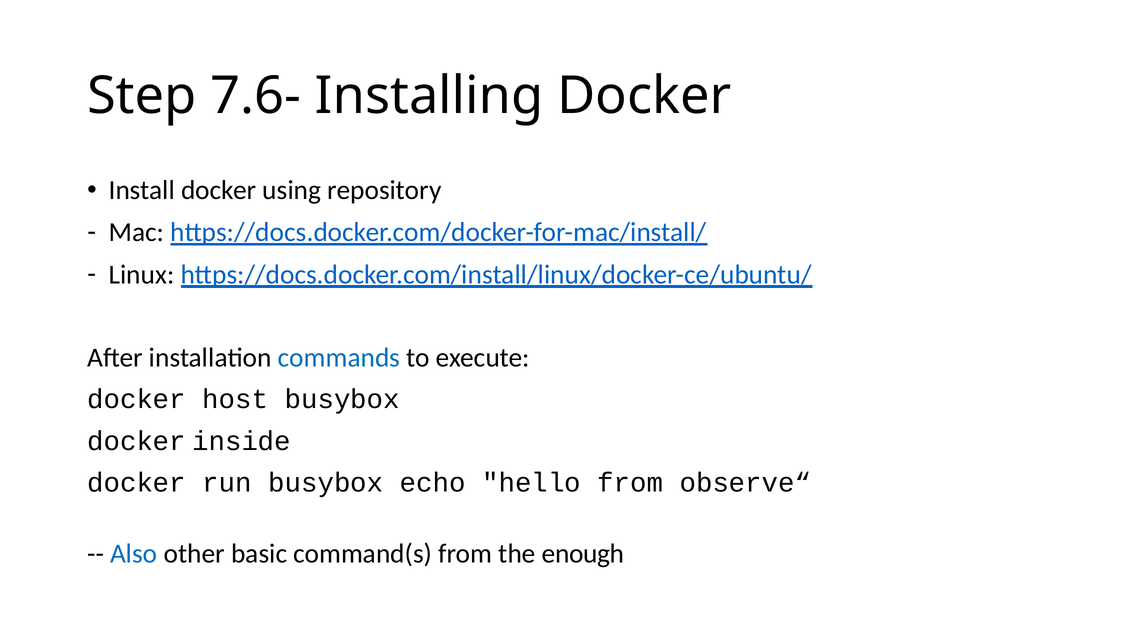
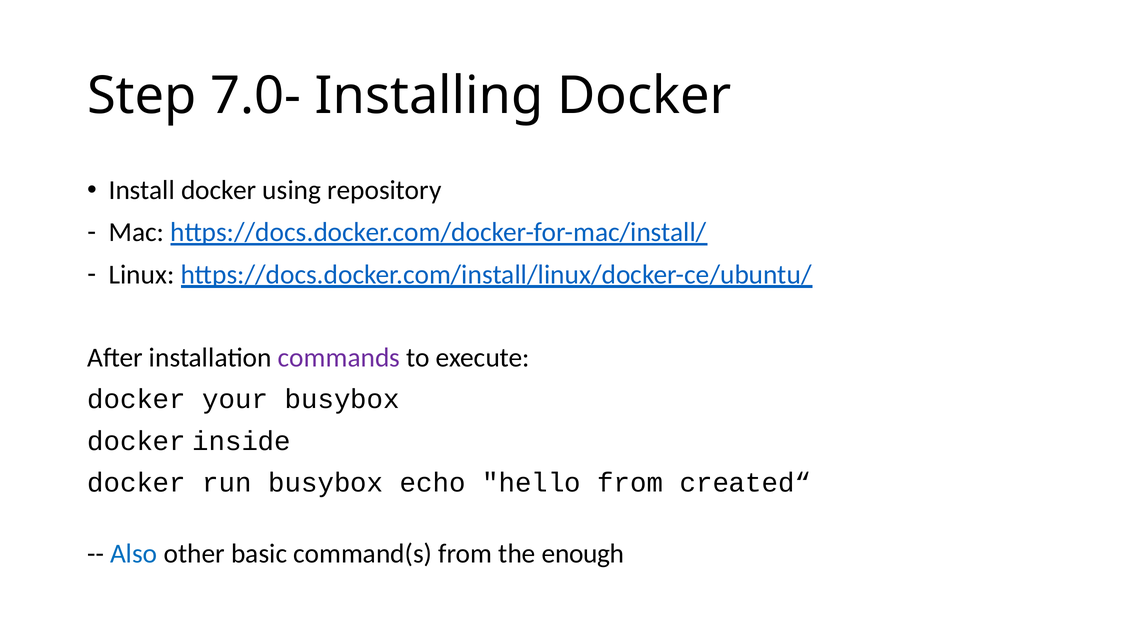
7.6-: 7.6- -> 7.0- (256, 96)
commands colour: blue -> purple (339, 358)
host: host -> your (235, 399)
observe“: observe“ -> created“ (745, 482)
